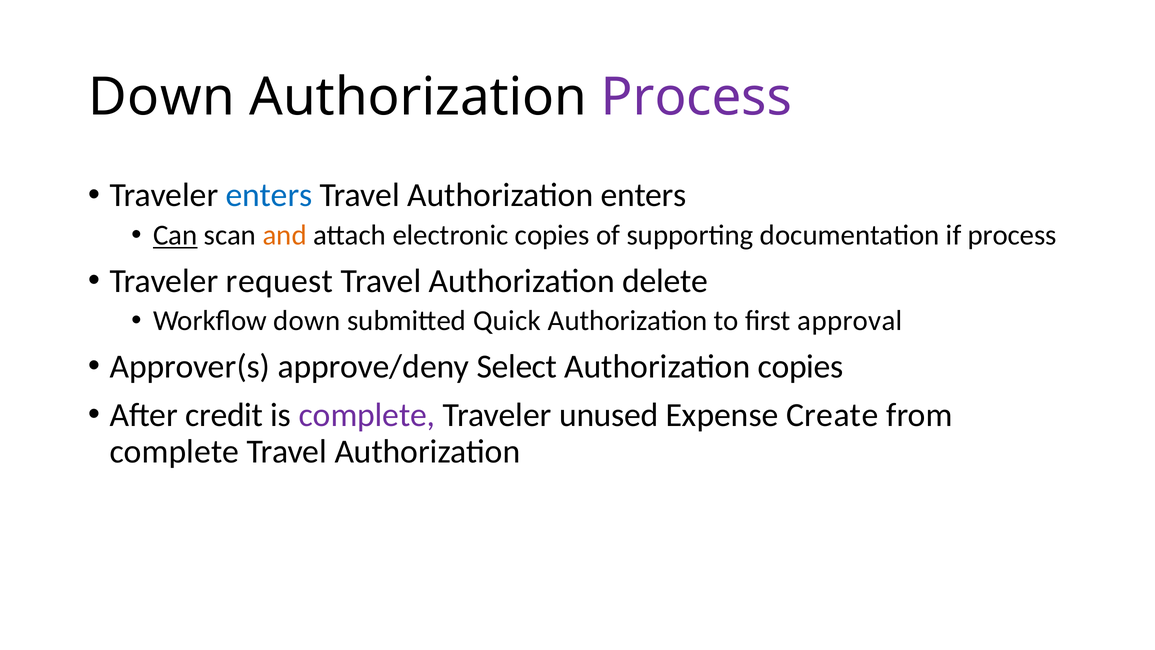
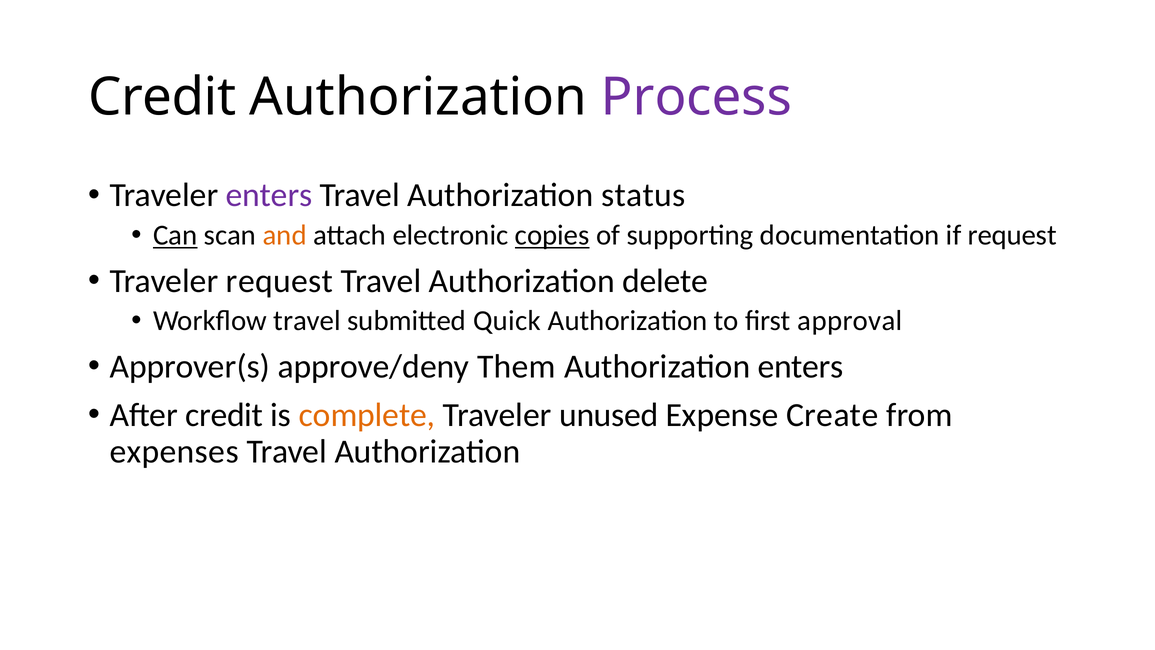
Down: Down -> Credit (162, 97)
enters colour: blue -> purple (269, 195)
Authorization enters: enters -> status (643, 195)
copies underline: none -> present (552, 235)
if process: process -> request (1012, 235)
Workflow down: down -> travel (307, 321)
Select: Select -> Them (517, 366)
Authorization copies: copies -> enters (801, 366)
complete colour: purple -> orange (367, 415)
complete: complete -> expenses (174, 451)
